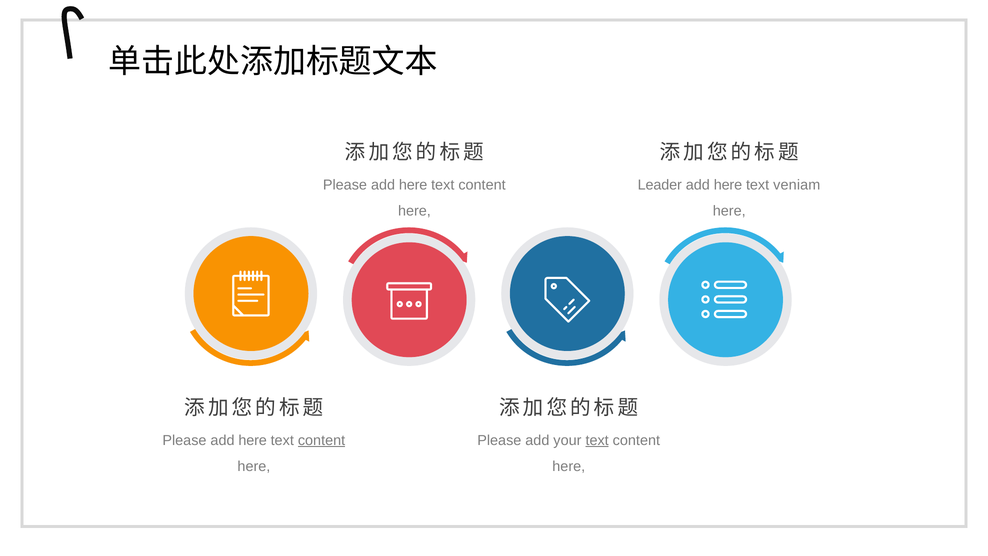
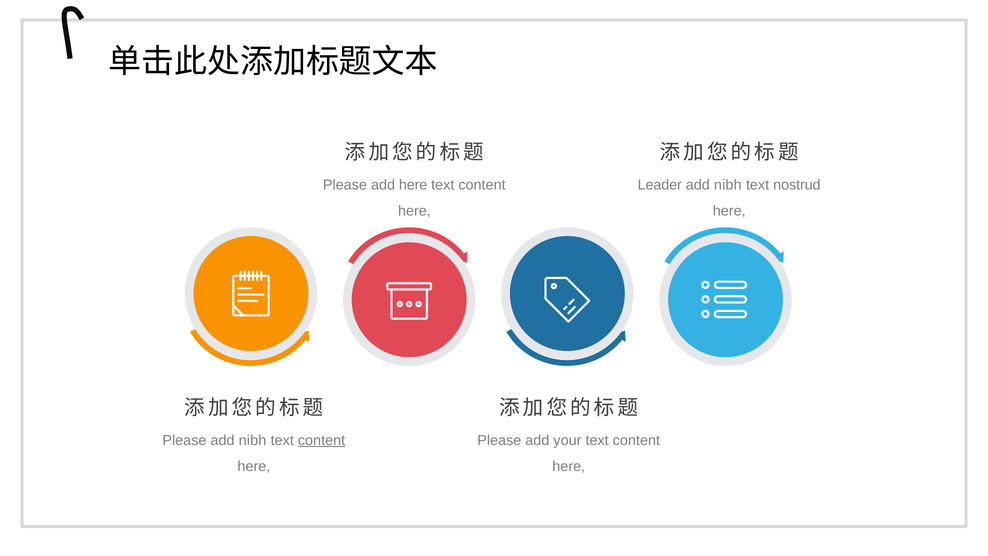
here: here -> nibh (728, 185)
veniam: veniam -> nostrud (797, 185)
here: here -> nibh (252, 440)
text underline: present -> none (597, 440)
